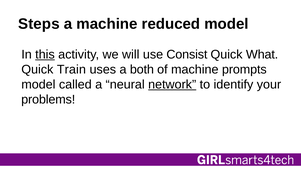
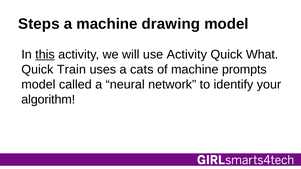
reduced: reduced -> drawing (171, 24)
use Consist: Consist -> Activity (187, 55)
both: both -> cats (142, 70)
network underline: present -> none (172, 85)
problems: problems -> algorithm (48, 100)
